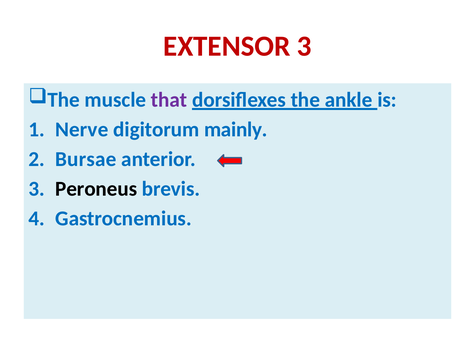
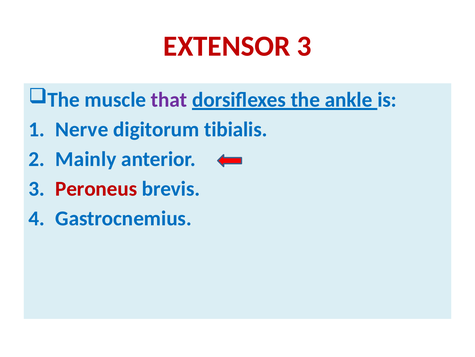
mainly: mainly -> tibialis (236, 129)
Bursae: Bursae -> Mainly (86, 159)
Peroneus colour: black -> red (96, 188)
